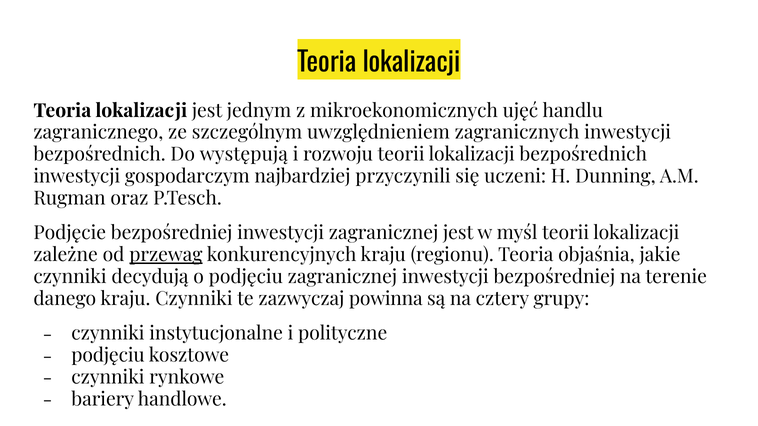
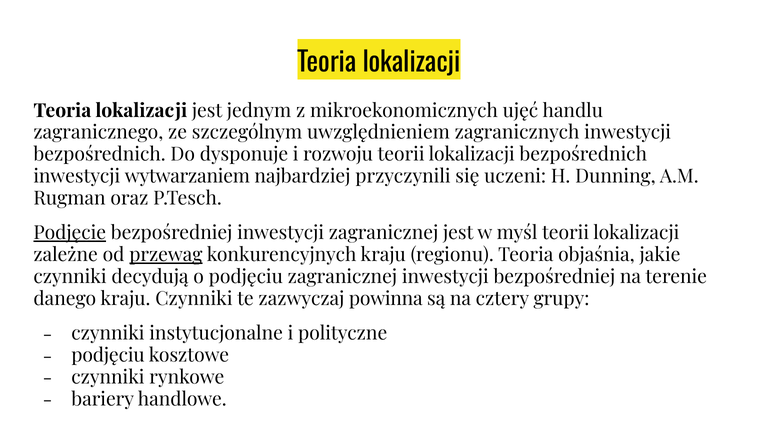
występują: występują -> dysponuje (244, 155)
gospodarczym: gospodarczym -> wytwarzaniem (187, 177)
Podjęcie underline: none -> present (70, 233)
